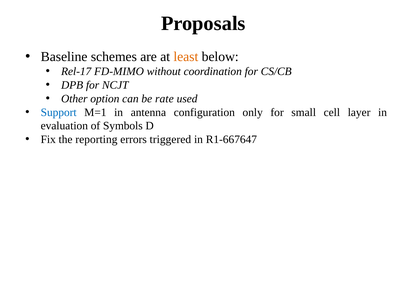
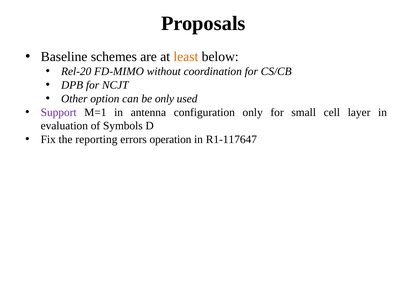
Rel-17: Rel-17 -> Rel-20 (76, 71)
be rate: rate -> only (165, 99)
Support colour: blue -> purple (59, 112)
triggered: triggered -> operation (170, 140)
R1-667647: R1-667647 -> R1-117647 (231, 140)
